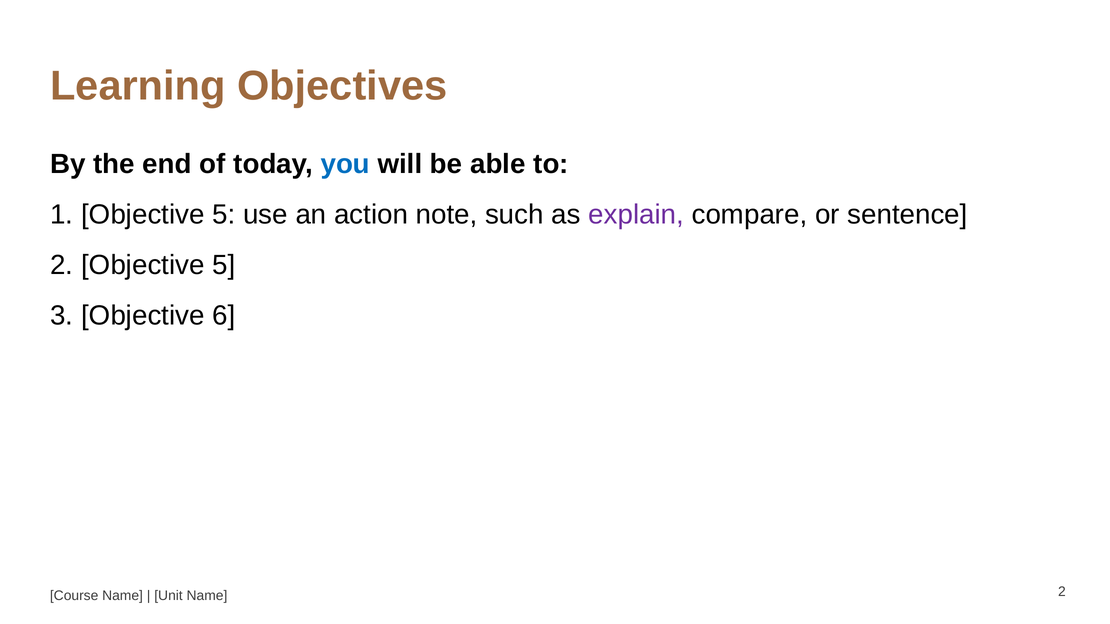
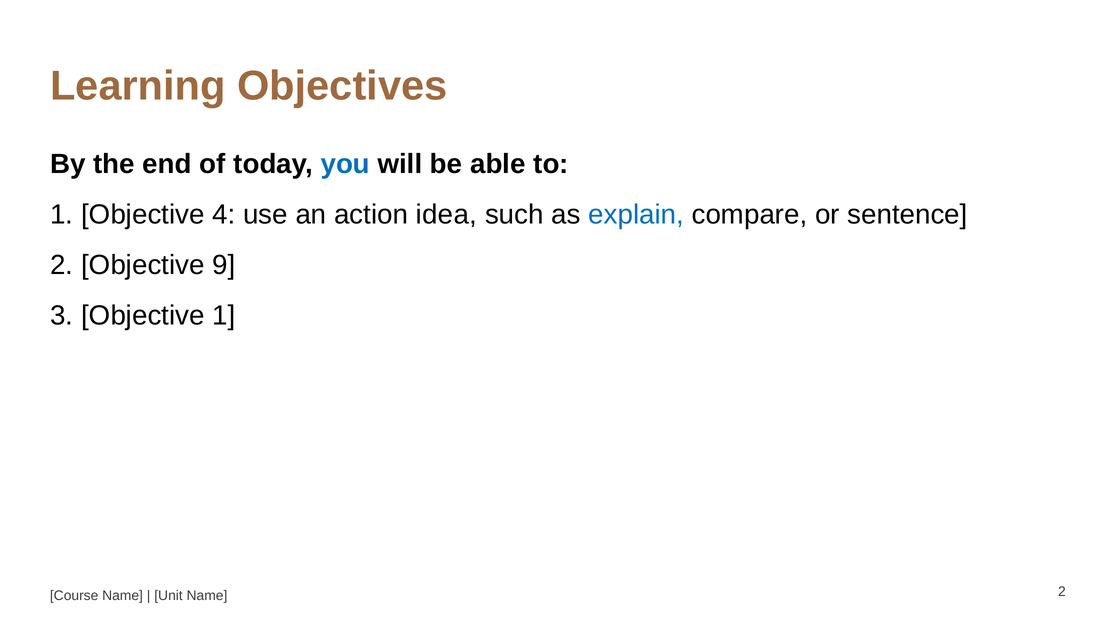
1 Objective 5: 5 -> 4 (224, 215)
note: note -> idea (446, 215)
explain colour: purple -> blue (636, 215)
2 Objective 5: 5 -> 9 (224, 265)
Objective 6: 6 -> 1 (224, 316)
